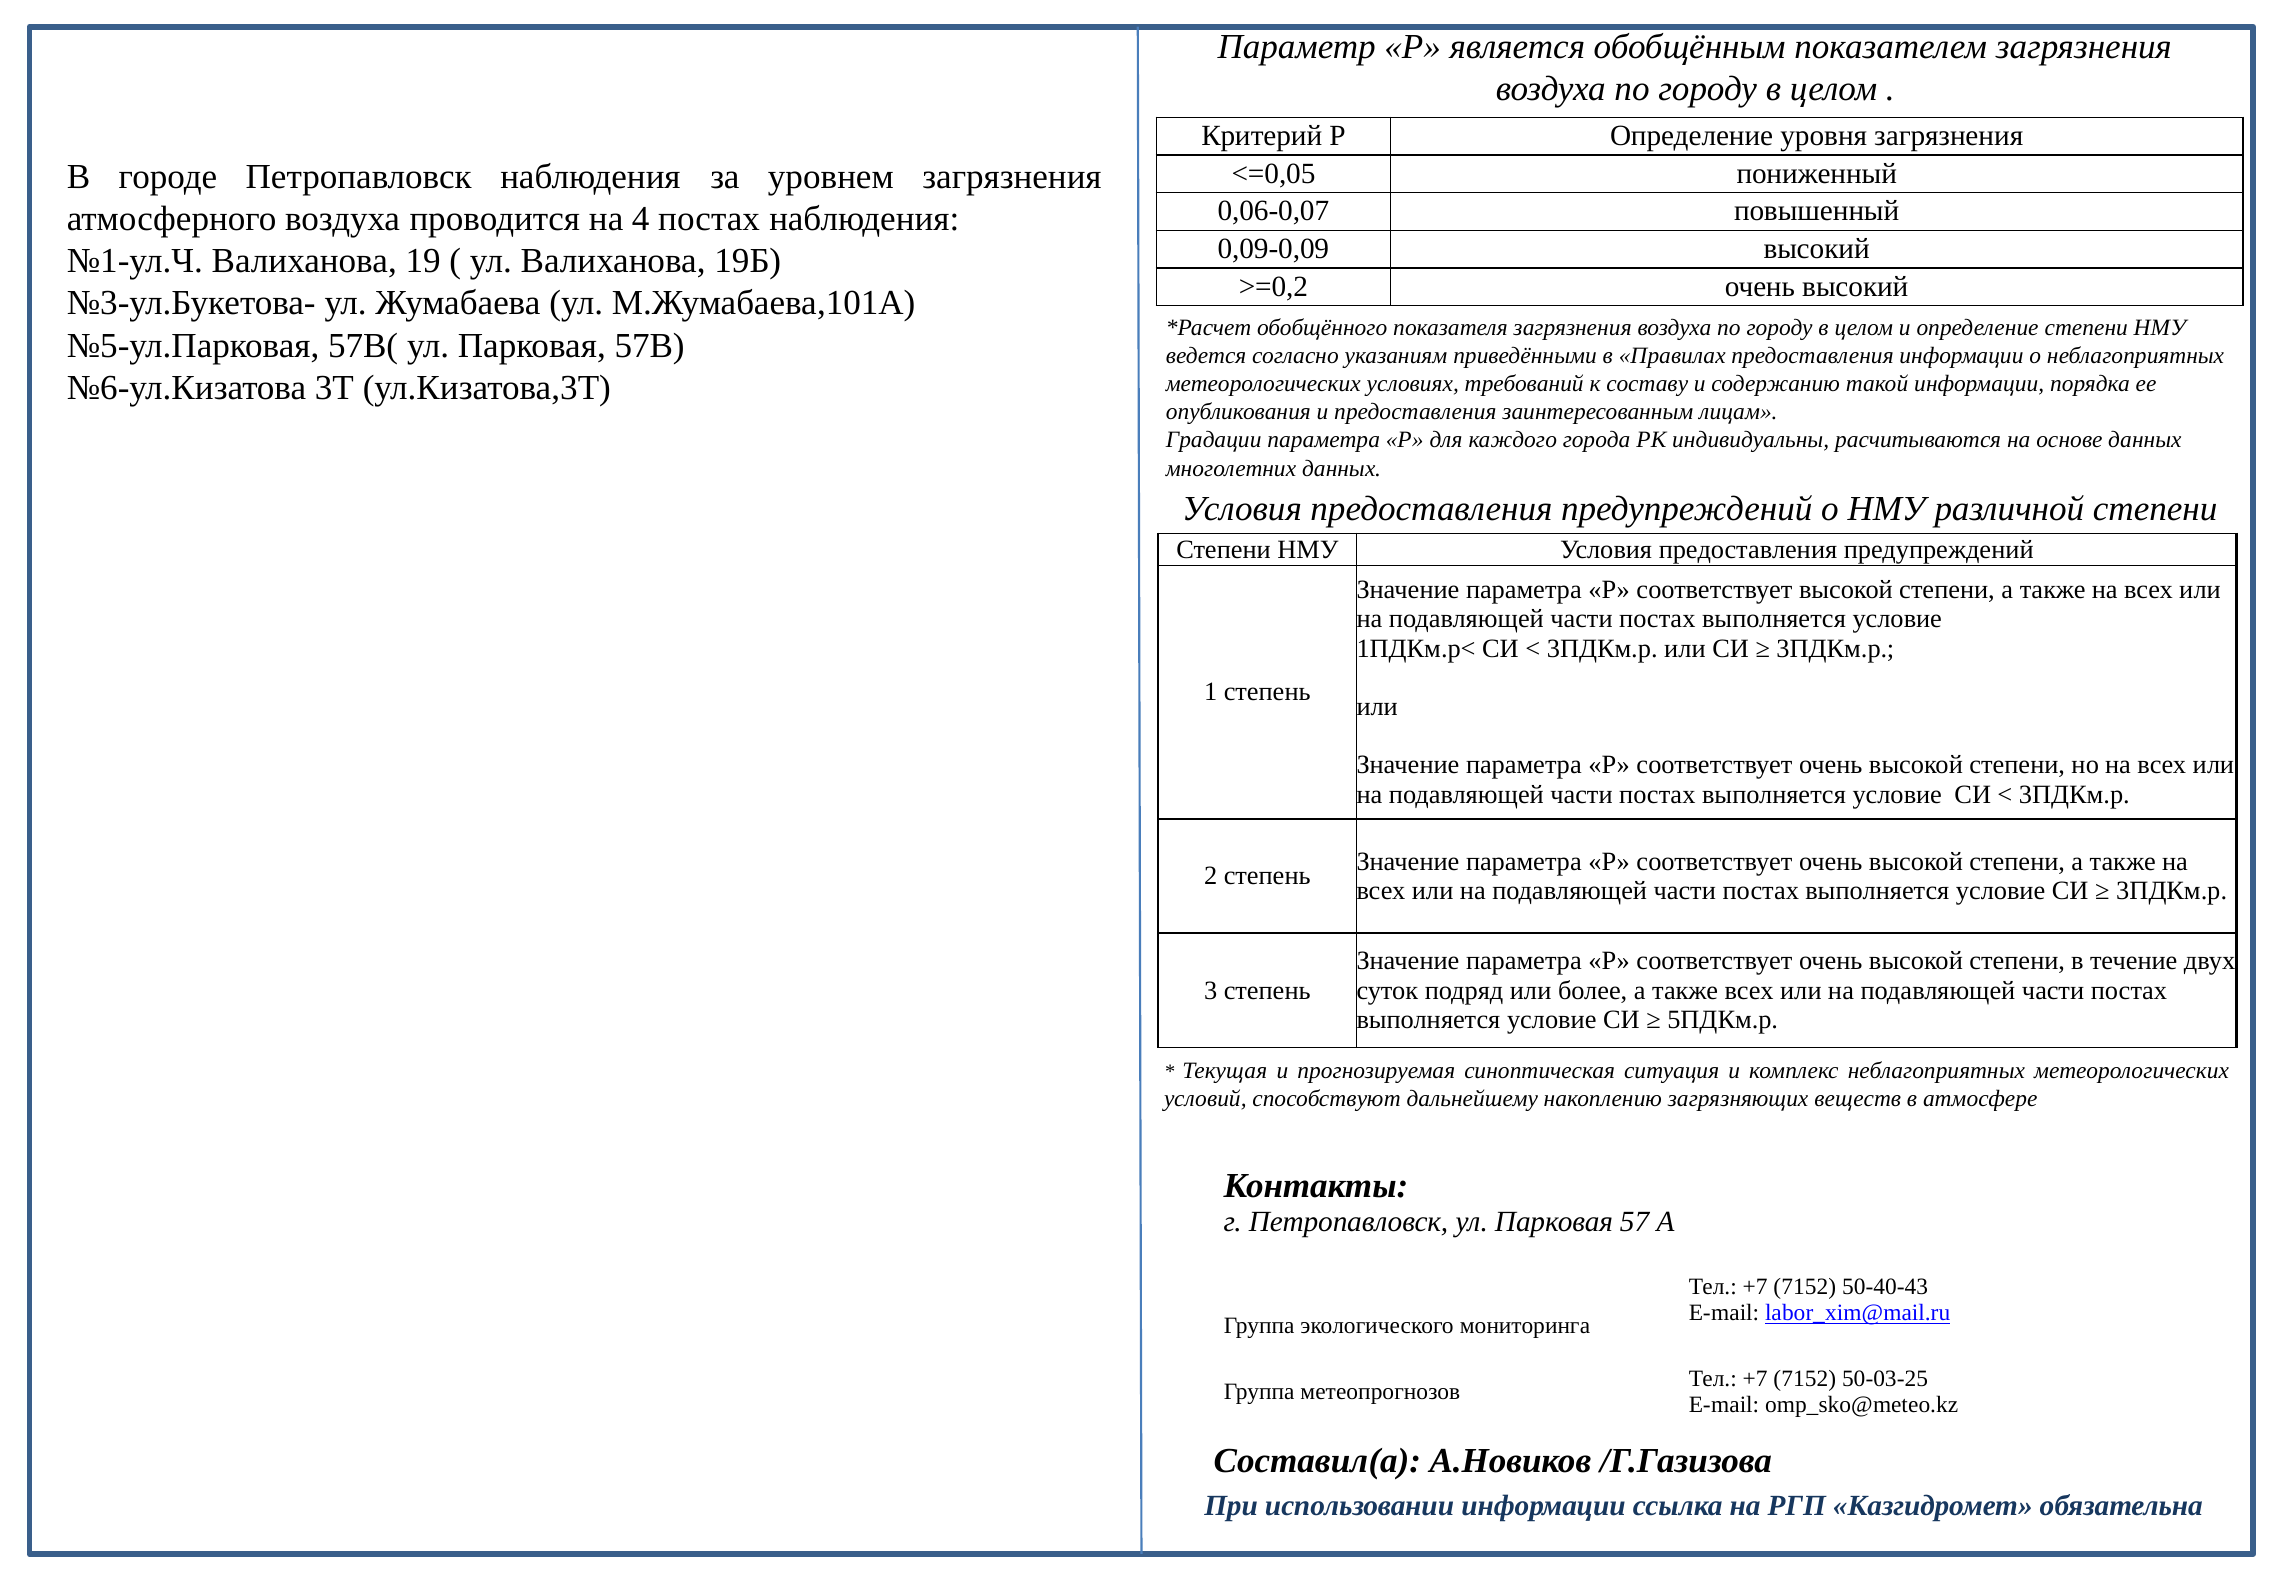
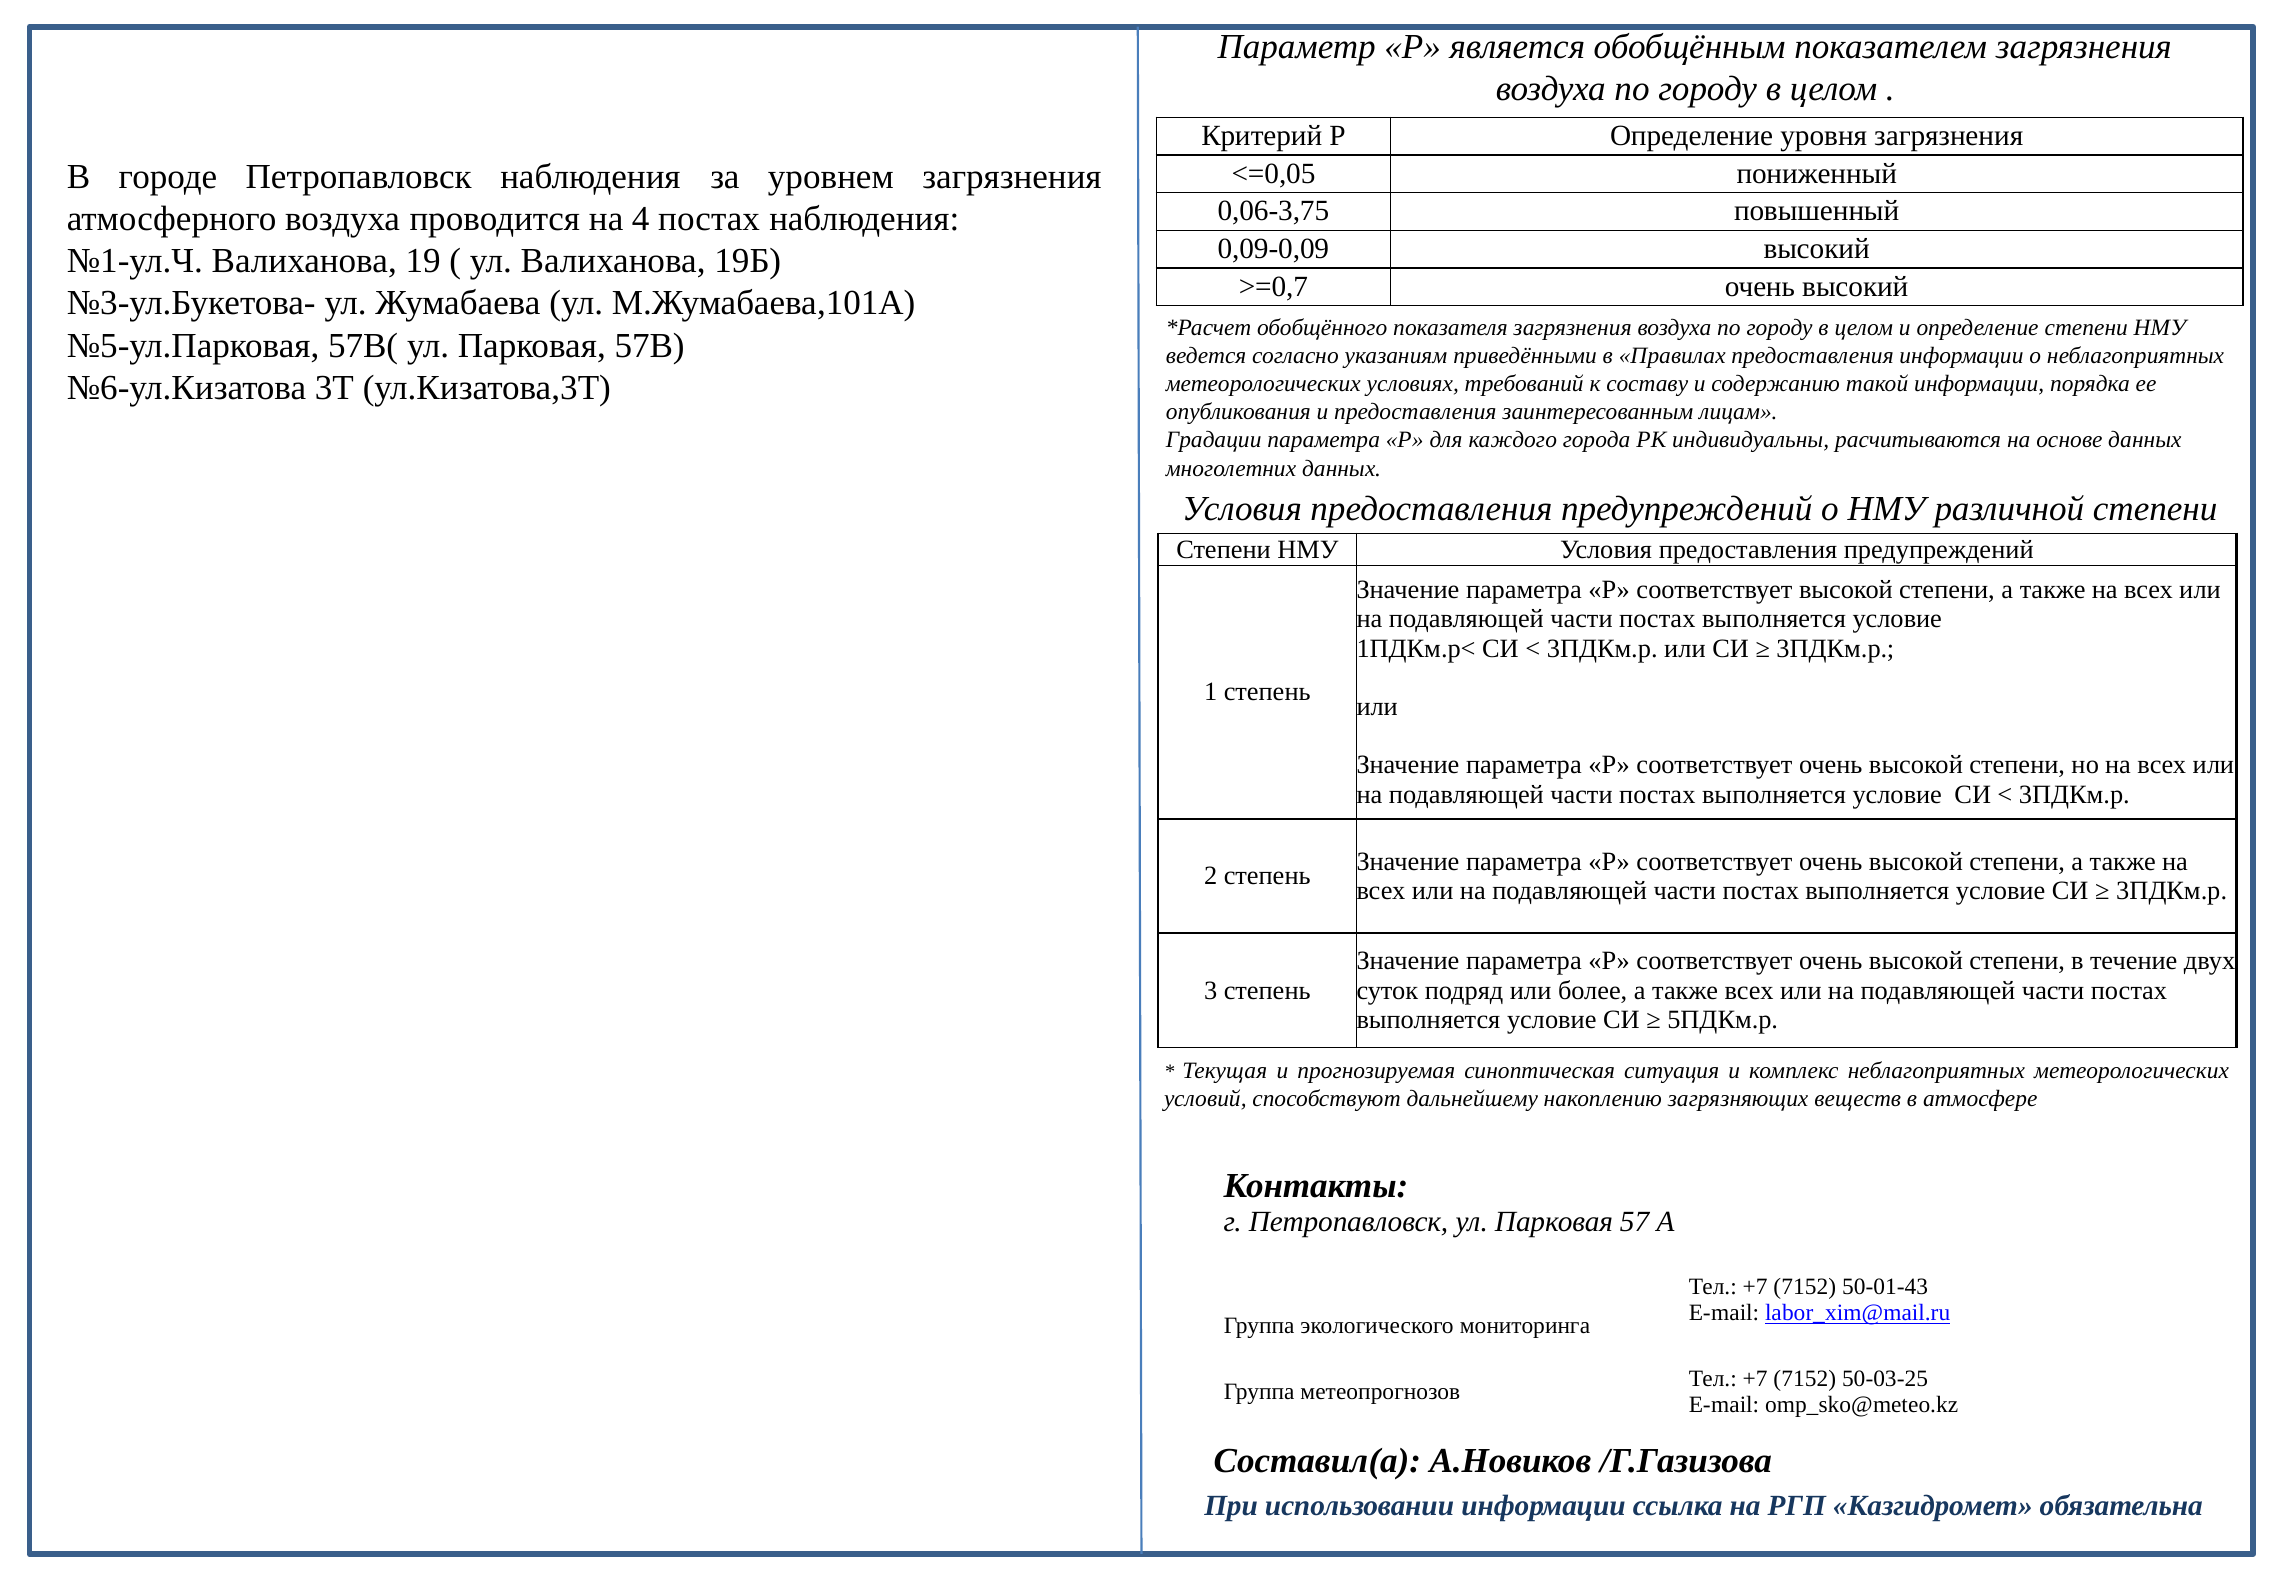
0,06-0,07: 0,06-0,07 -> 0,06-3,75 (1273, 211)
>=0,2: >=0,2 -> >=0,7 (1273, 286)
50-40-43: 50-40-43 -> 50-01-43 (1885, 1287)
